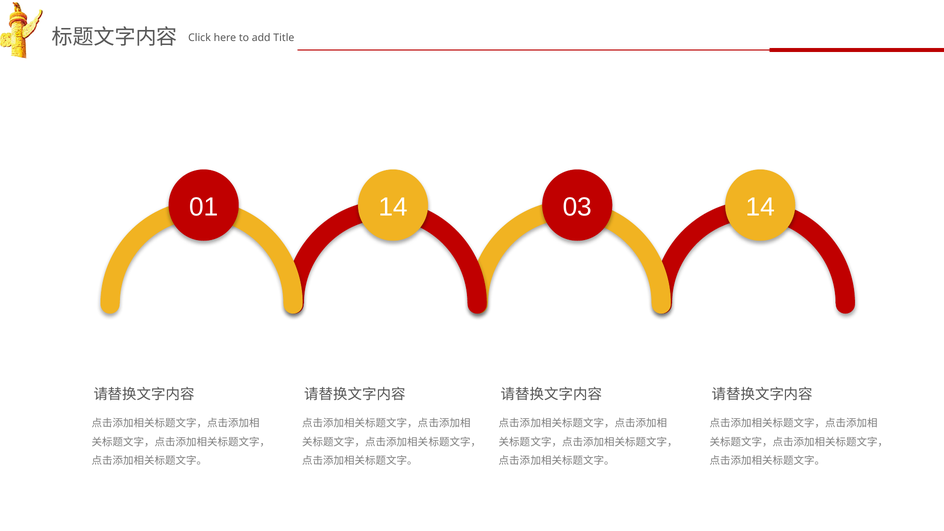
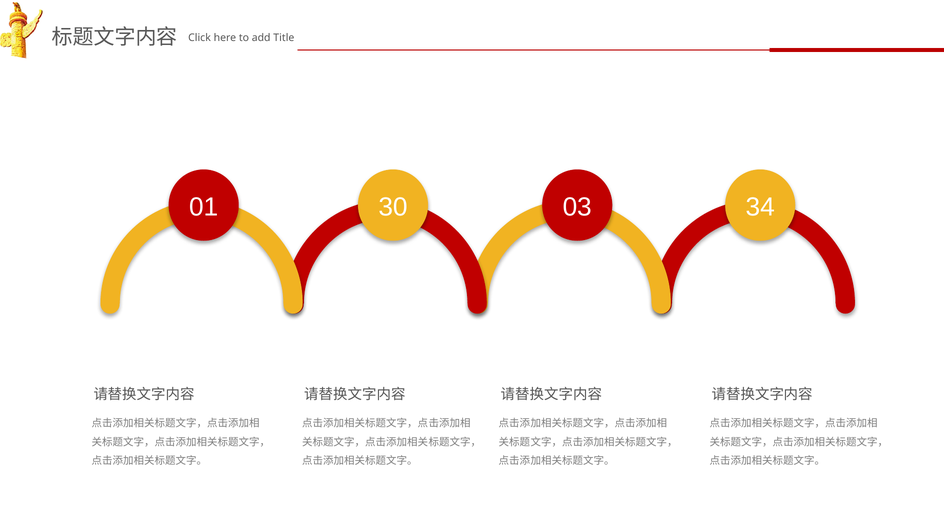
01 14: 14 -> 30 (393, 207)
03 14: 14 -> 34 (760, 207)
